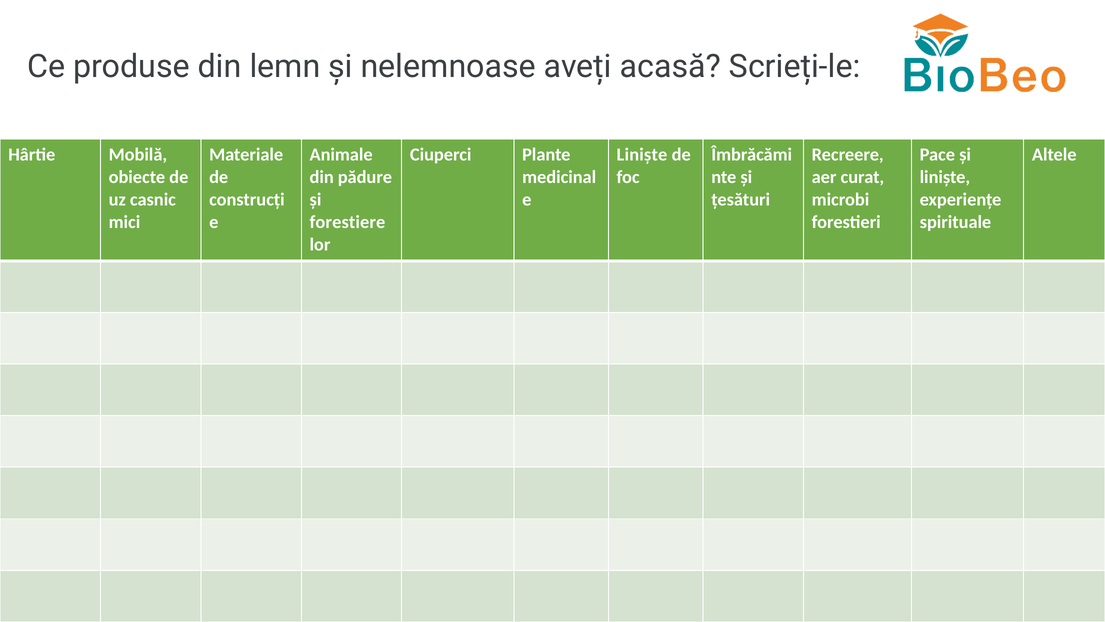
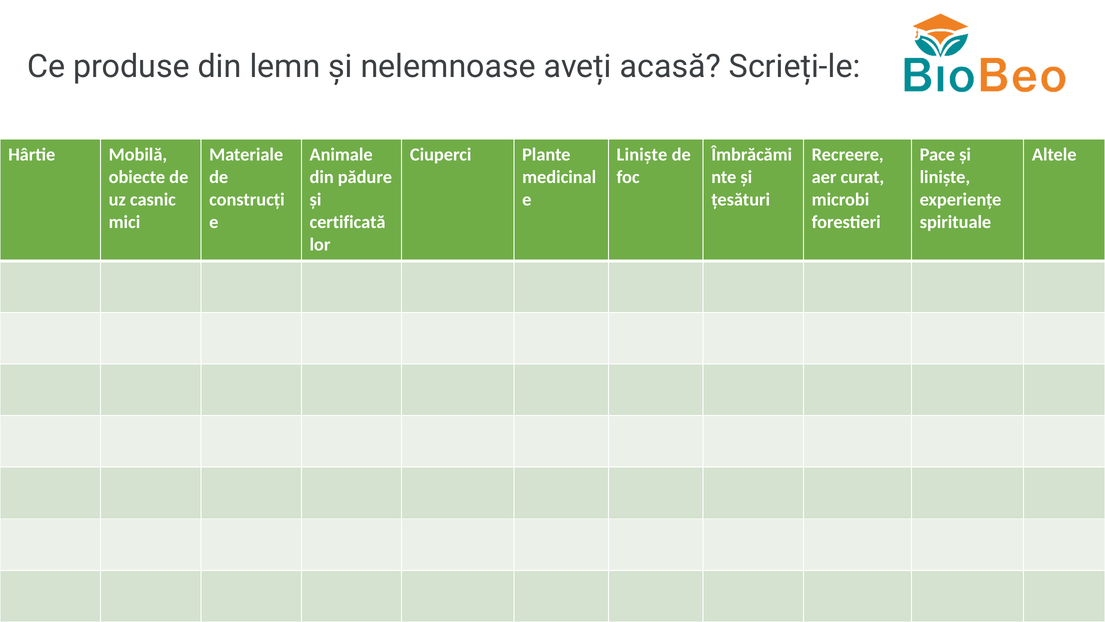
forestiere: forestiere -> certificată (348, 222)
